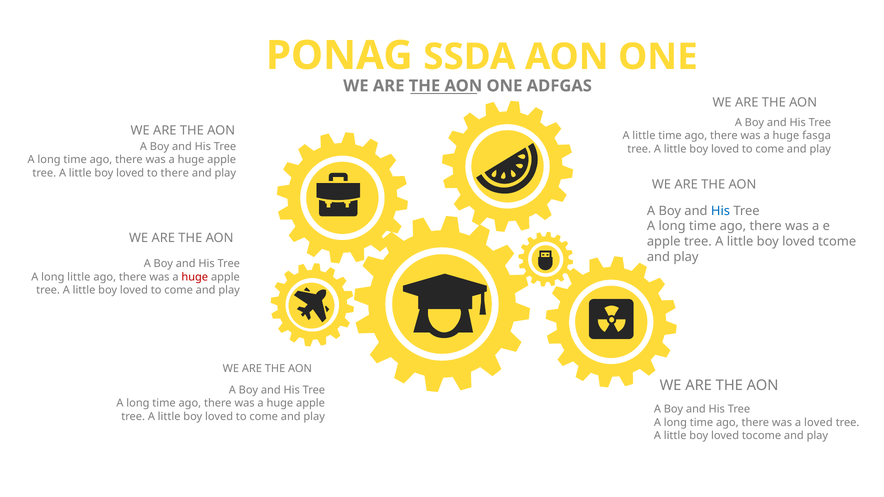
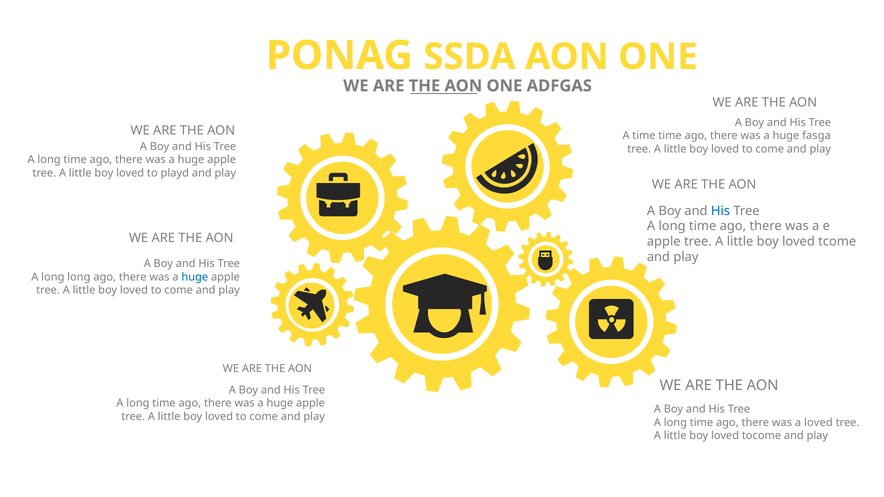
little: little -> time (644, 136)
to there: there -> playd (175, 173)
long little: little -> long (79, 277)
huge colour: red -> blue (195, 277)
